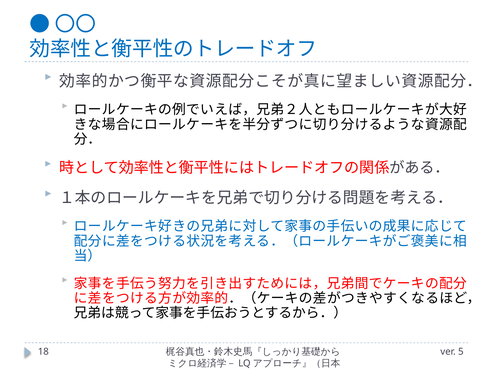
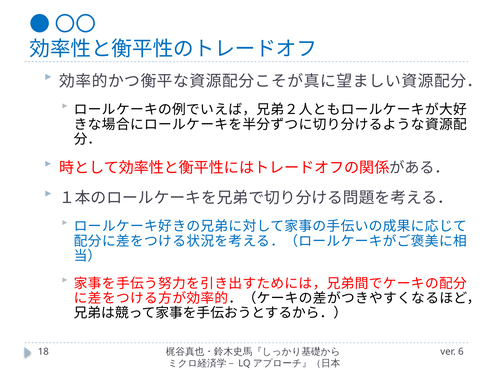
5: 5 -> 6 (461, 352)
